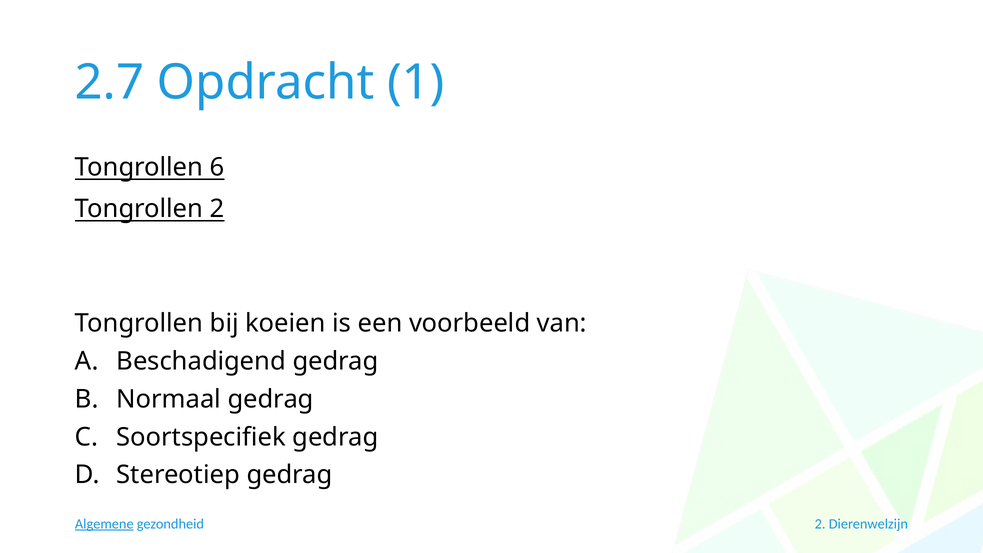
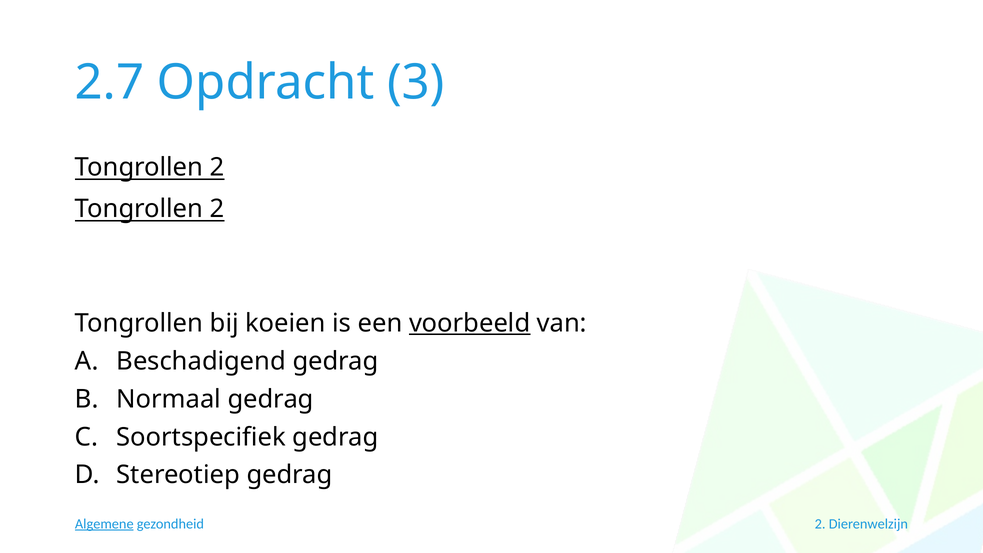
1: 1 -> 3 (416, 83)
6: 6 -> 2 (217, 167)
voorbeeld underline: none -> present (470, 323)
